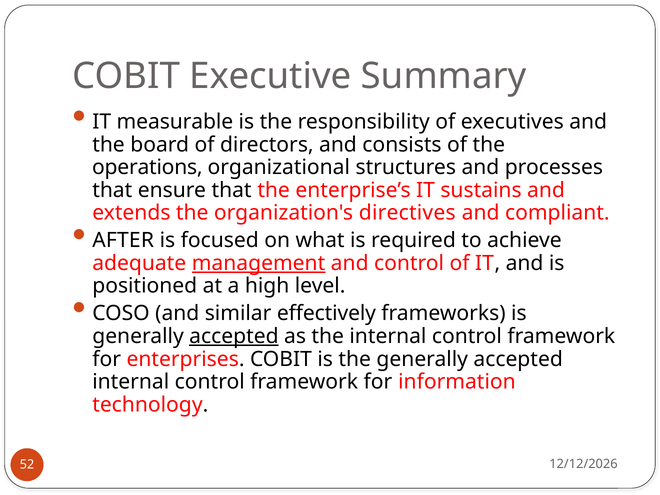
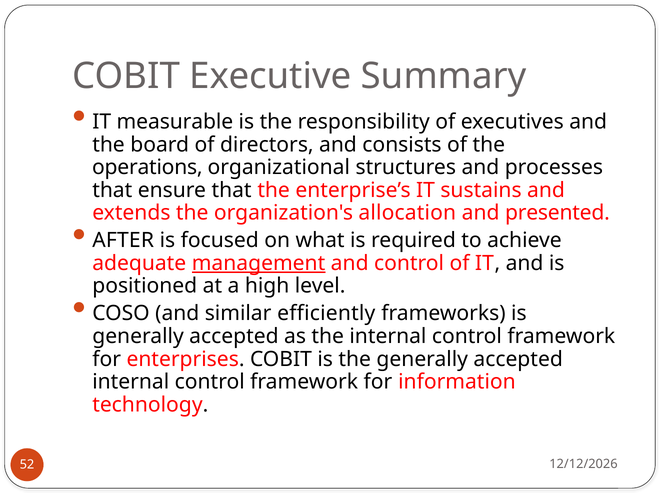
directives: directives -> allocation (407, 213)
compliant: compliant -> presented (557, 213)
effectively: effectively -> efficiently (326, 314)
accepted underline: present -> none (234, 336)
